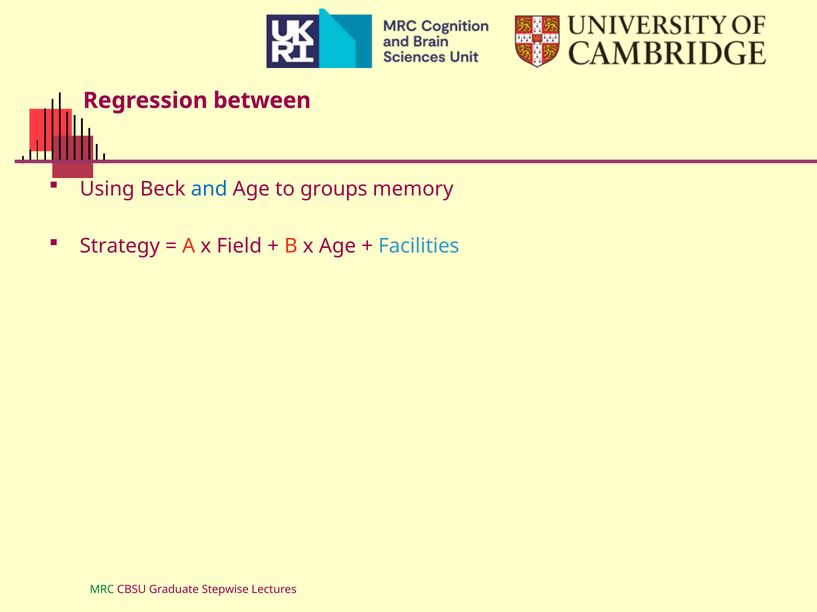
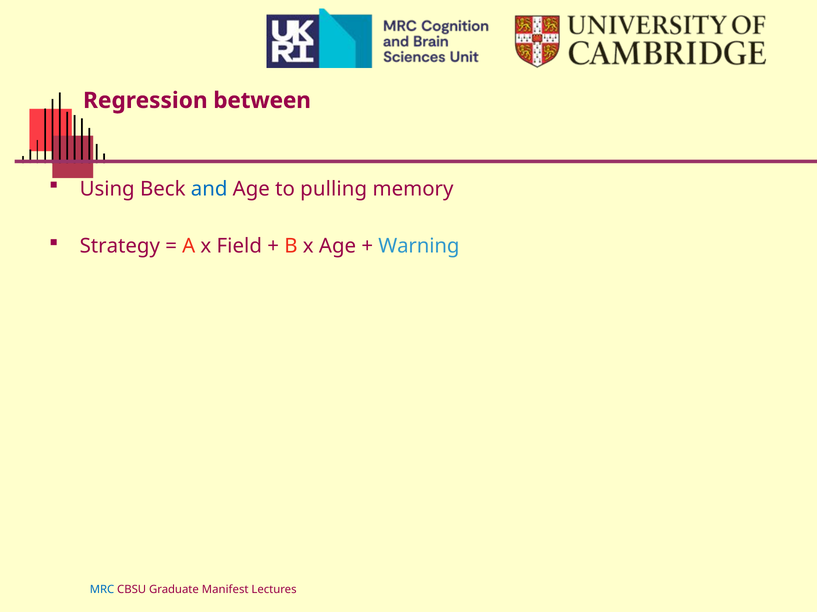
groups: groups -> pulling (334, 189)
Facilities: Facilities -> Warning (419, 247)
MRC colour: green -> blue (102, 590)
Stepwise: Stepwise -> Manifest (225, 590)
